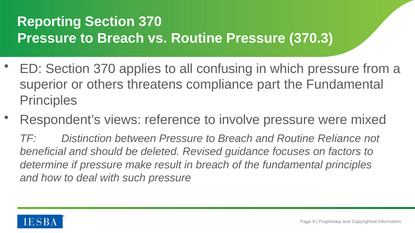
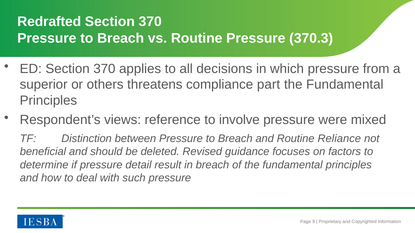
Reporting: Reporting -> Redrafted (49, 22)
confusing: confusing -> decisions (224, 69)
make: make -> detail (139, 165)
